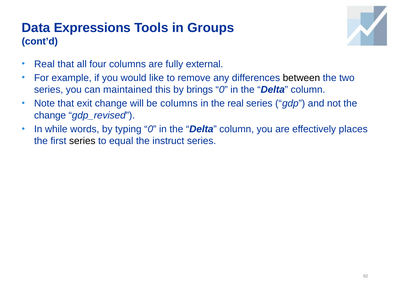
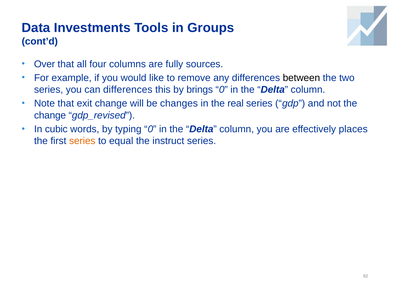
Expressions: Expressions -> Investments (92, 28)
Real: Real -> Over (45, 64)
external: external -> sources (205, 64)
can maintained: maintained -> differences (128, 90)
be columns: columns -> changes (179, 104)
while: while -> cubic (56, 129)
series colour: black -> orange (82, 141)
